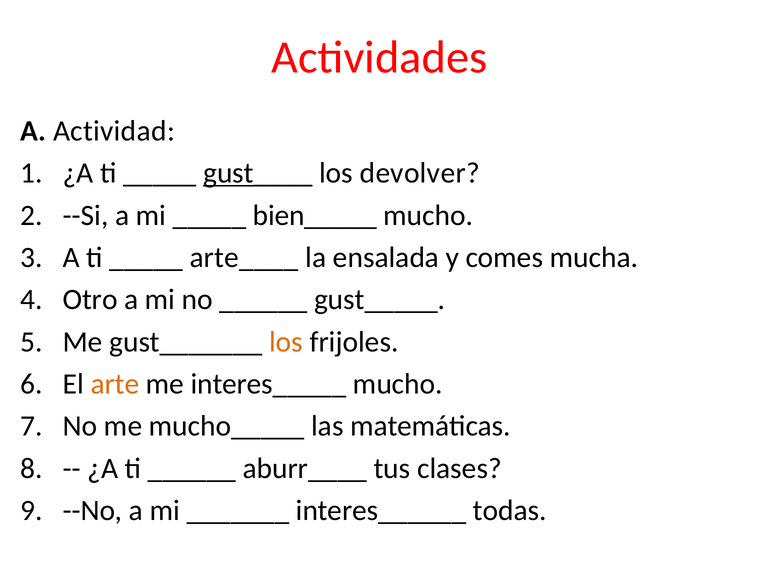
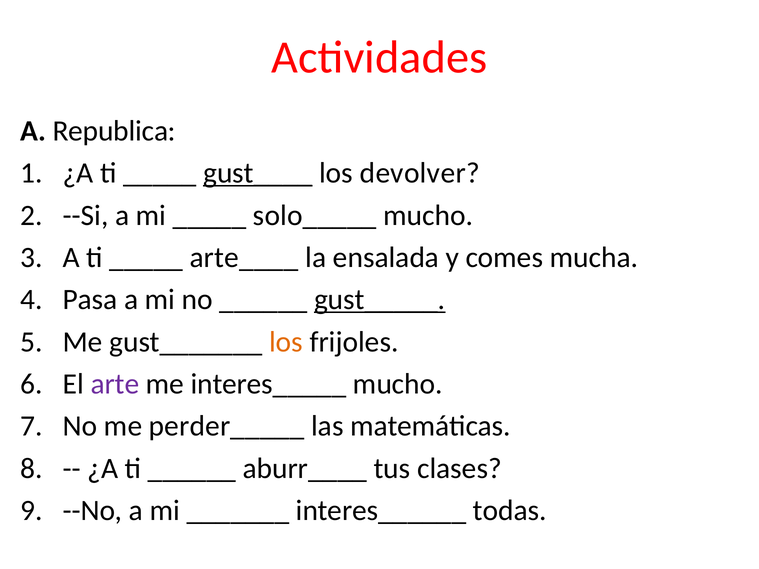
Actividad: Actividad -> Republica (114, 131)
bien_____: bien_____ -> solo_____ (315, 215)
Otro: Otro -> Pasa (90, 300)
gust_____ underline: none -> present (380, 300)
arte colour: orange -> purple (115, 384)
mucho_____: mucho_____ -> perder_____ (227, 426)
